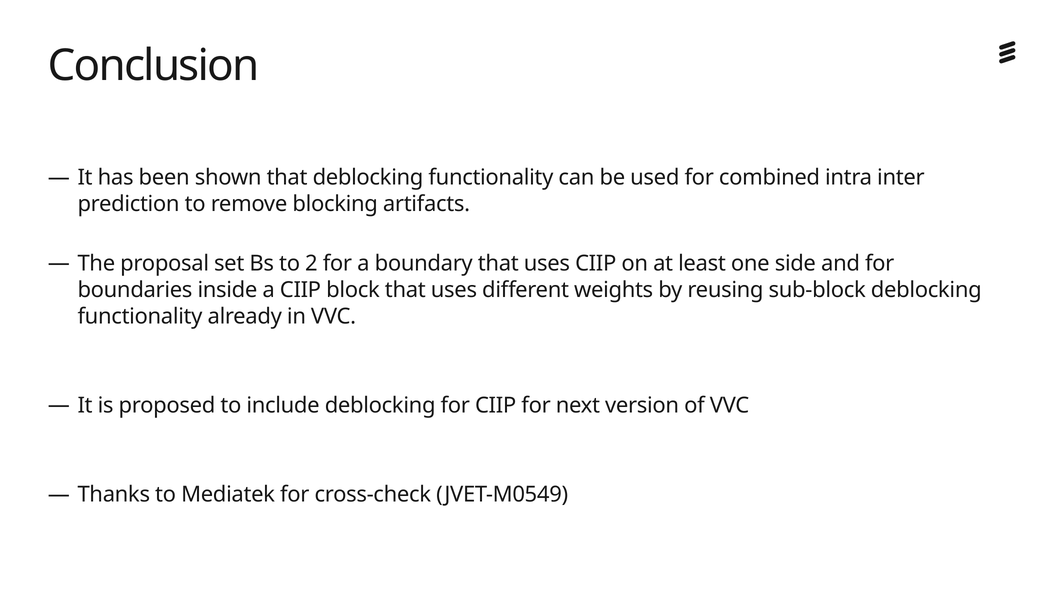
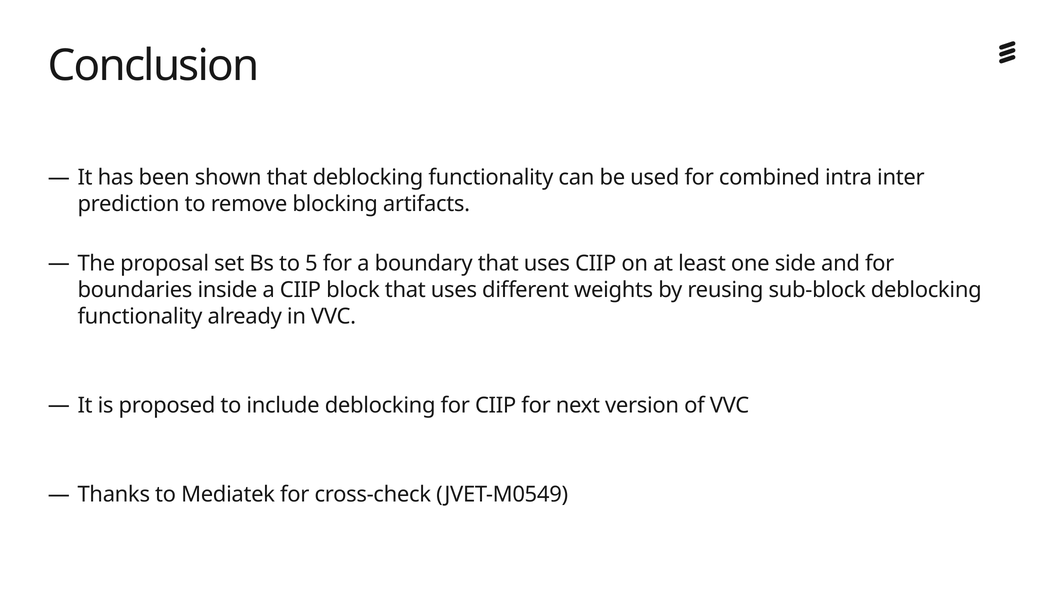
2: 2 -> 5 (311, 264)
